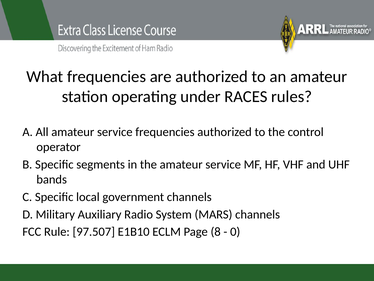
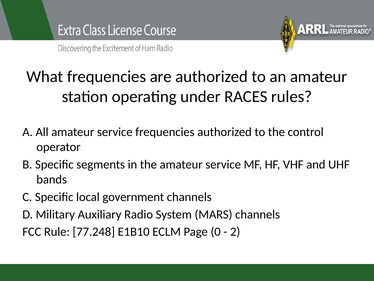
97.507: 97.507 -> 77.248 (94, 231)
8: 8 -> 0 (216, 231)
0: 0 -> 2 (235, 231)
